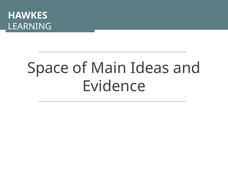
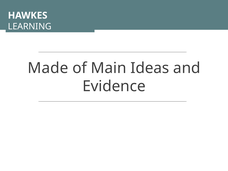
Space: Space -> Made (48, 68)
